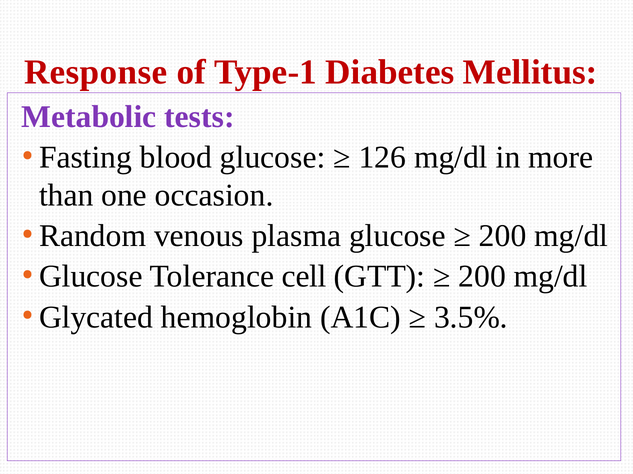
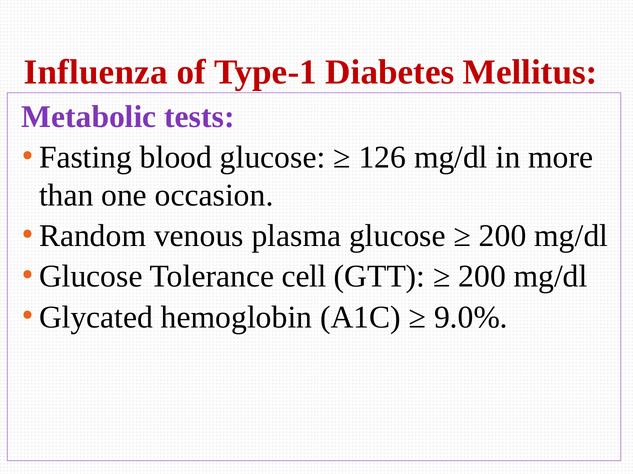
Response: Response -> Influenza (96, 72)
3.5%: 3.5% -> 9.0% (471, 318)
